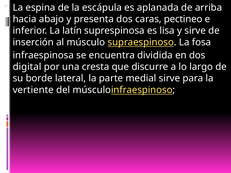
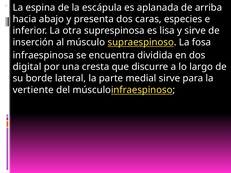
pectineo: pectineo -> especies (183, 19)
latín: latín -> otra (72, 31)
